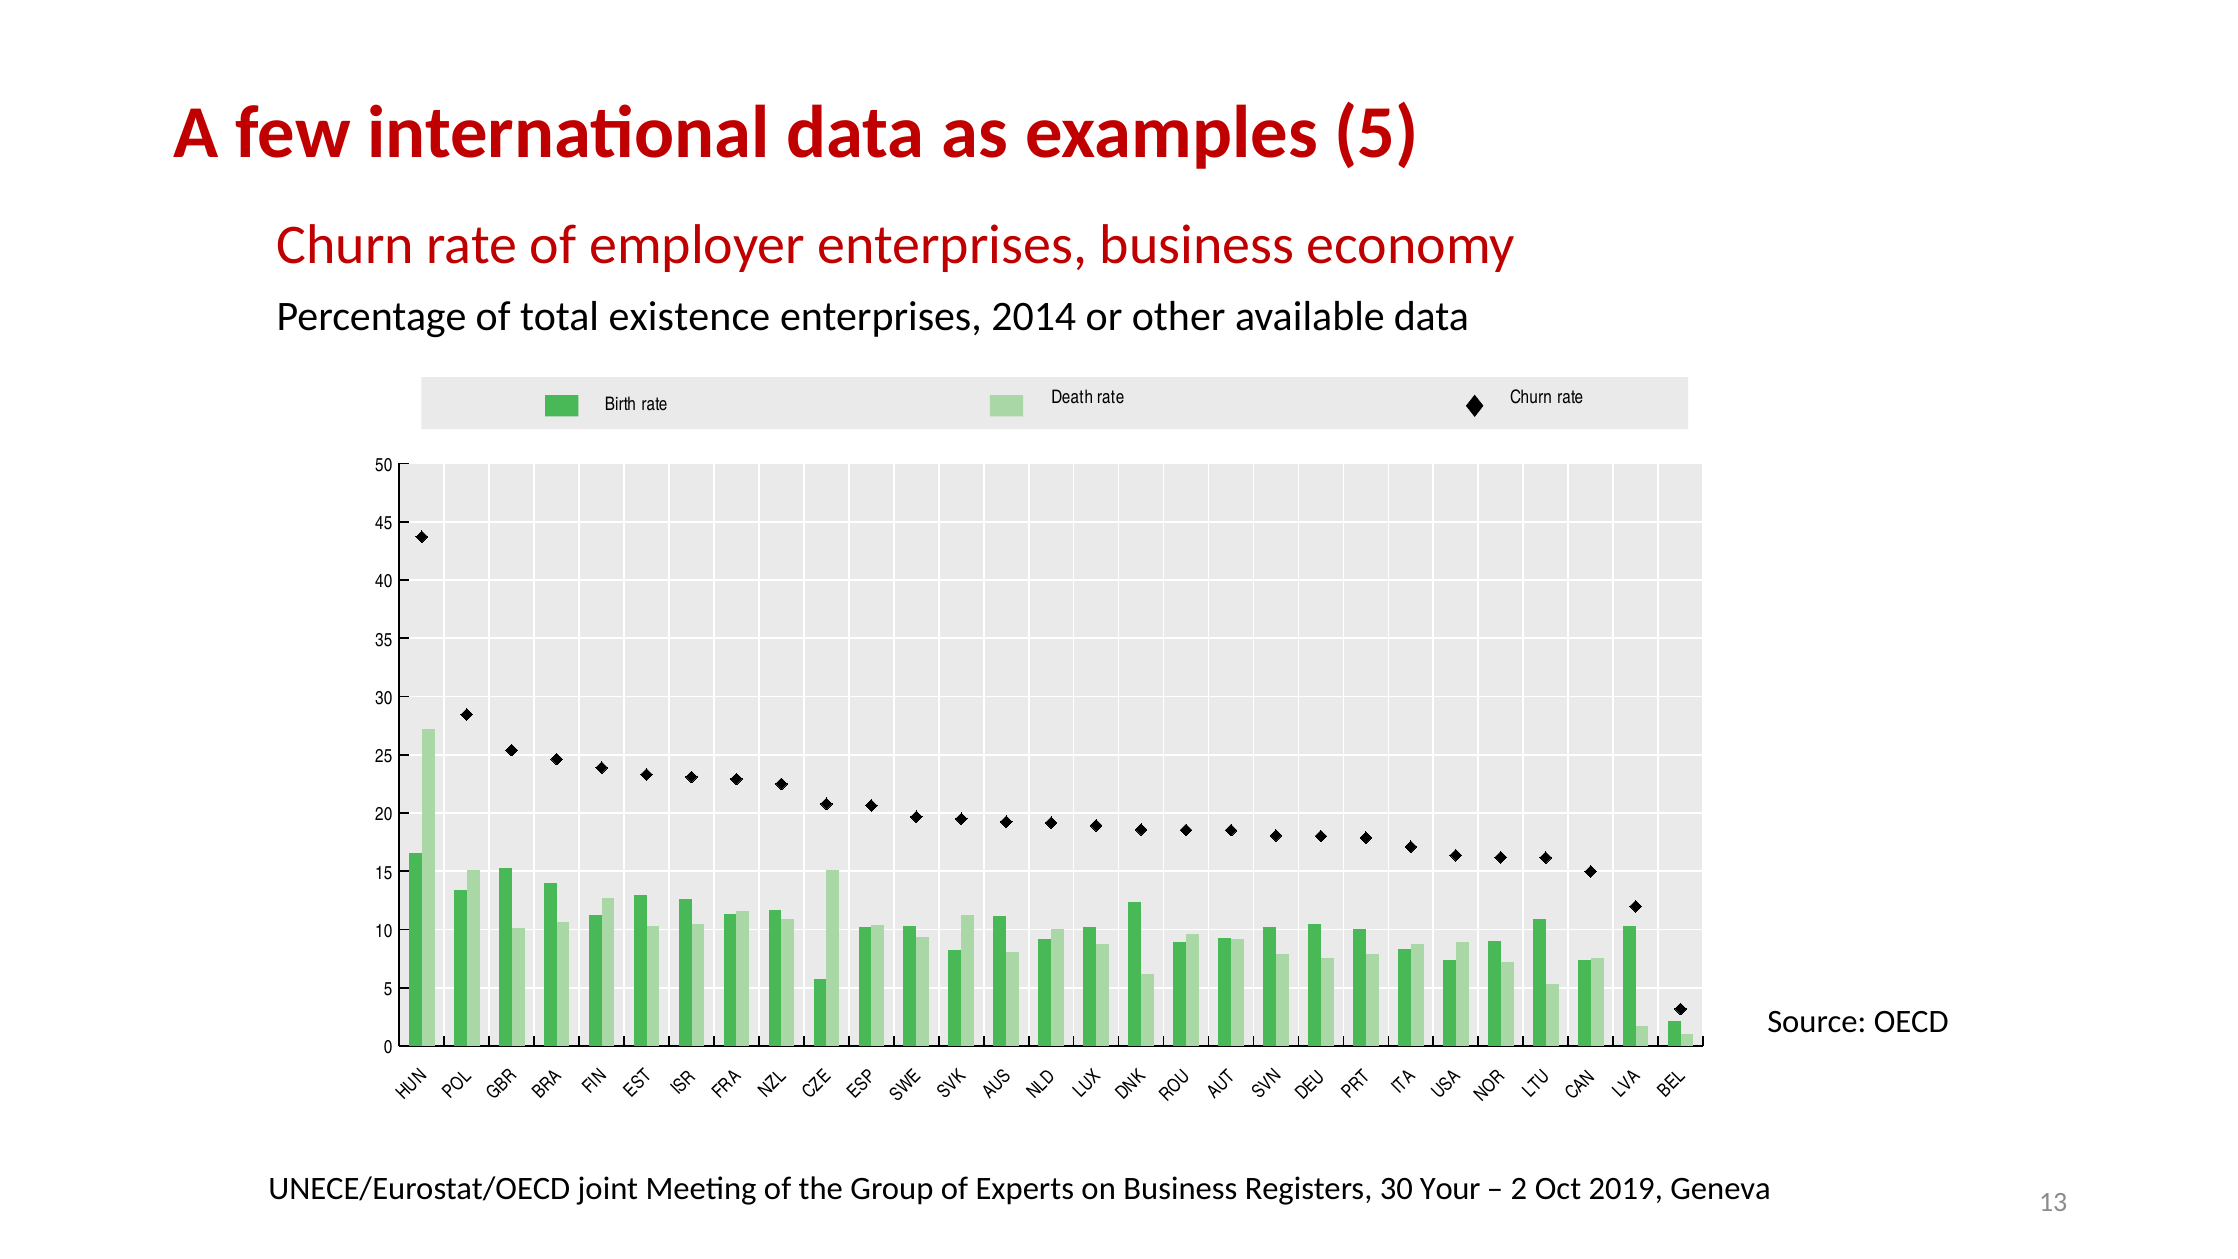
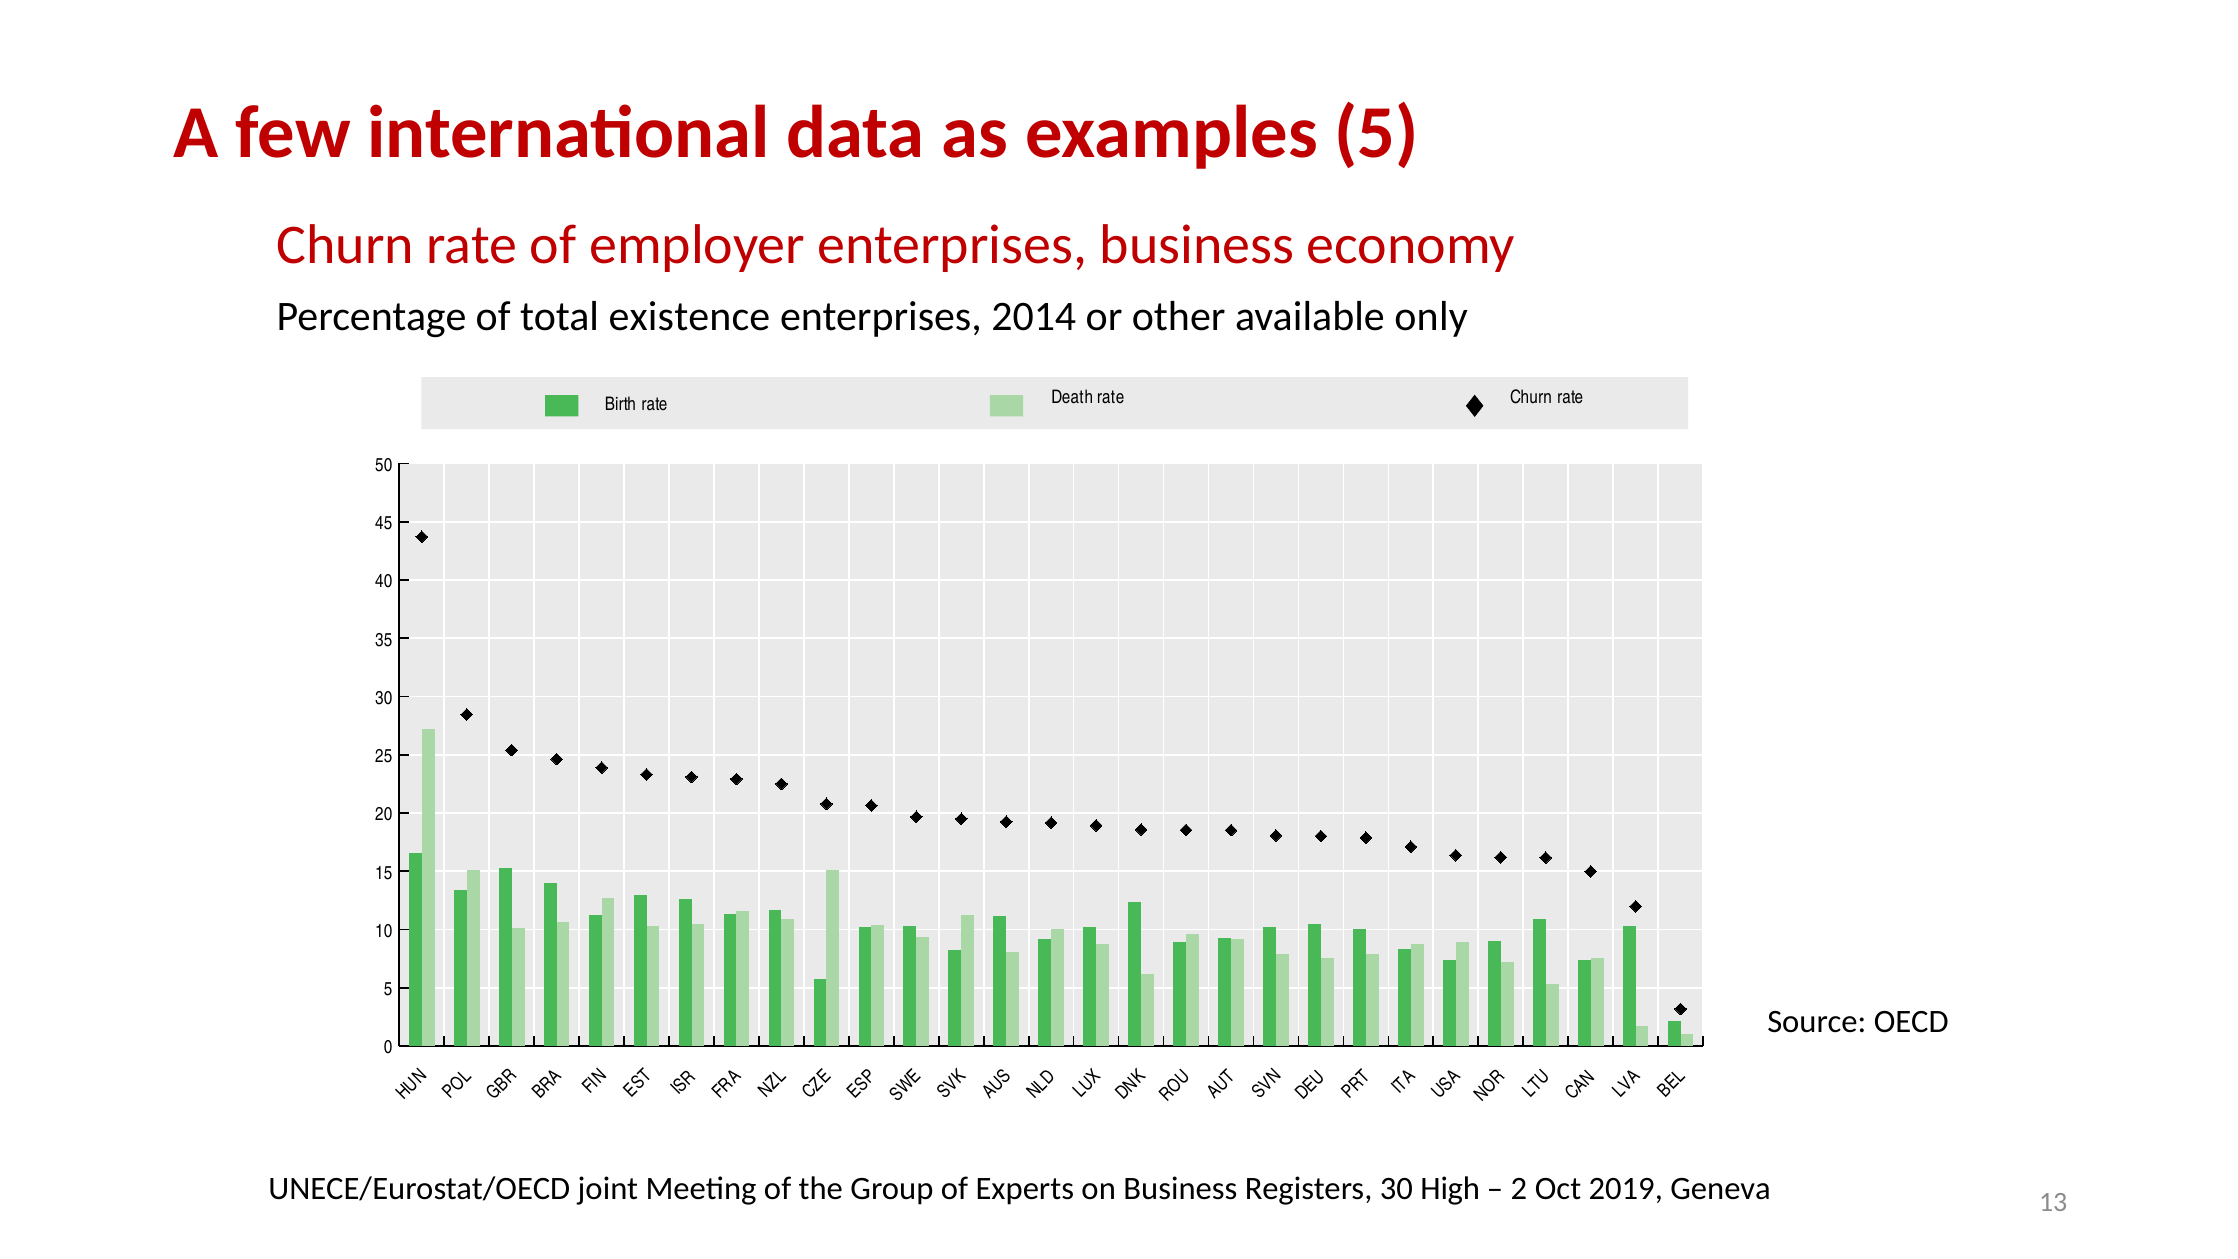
available data: data -> only (1431, 317)
Your: Your -> High (1450, 1189)
